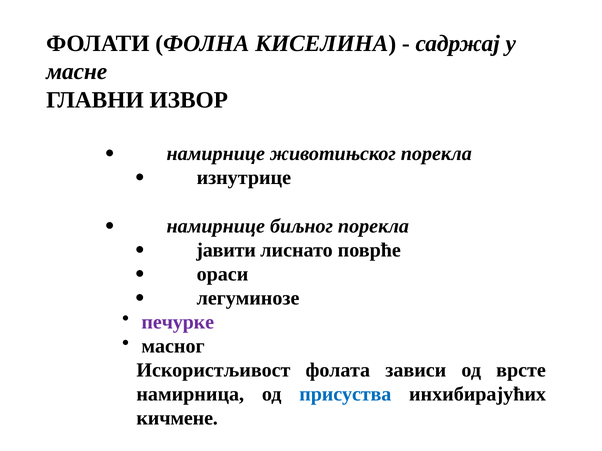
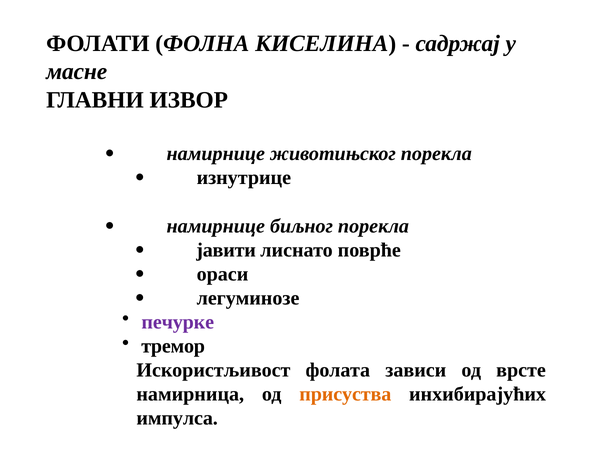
масног: масног -> тремор (173, 347)
присуства colour: blue -> orange (345, 395)
кичмене: кичмене -> импулса (177, 419)
